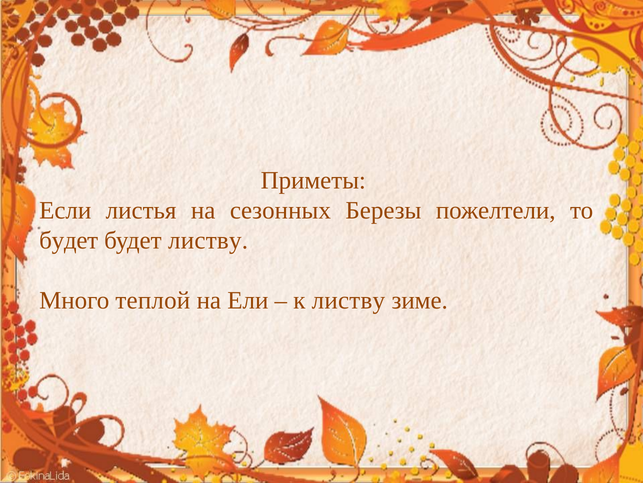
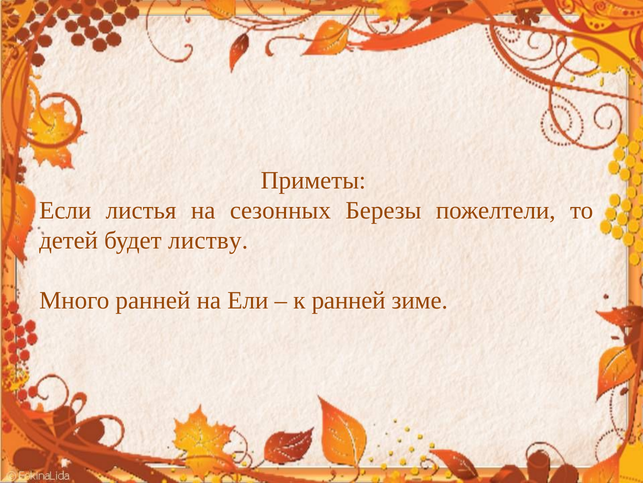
будет: будет -> детей (69, 240)
Много теплой: теплой -> ранней (153, 300)
к листву: листву -> ранней (349, 300)
